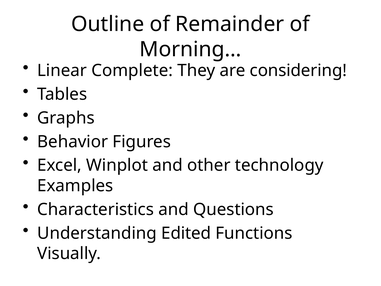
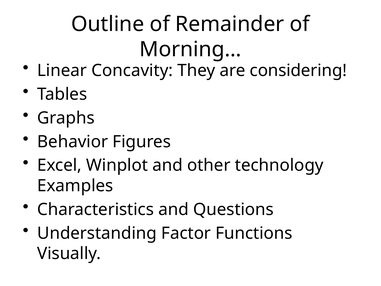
Complete: Complete -> Concavity (132, 70)
Edited: Edited -> Factor (186, 233)
